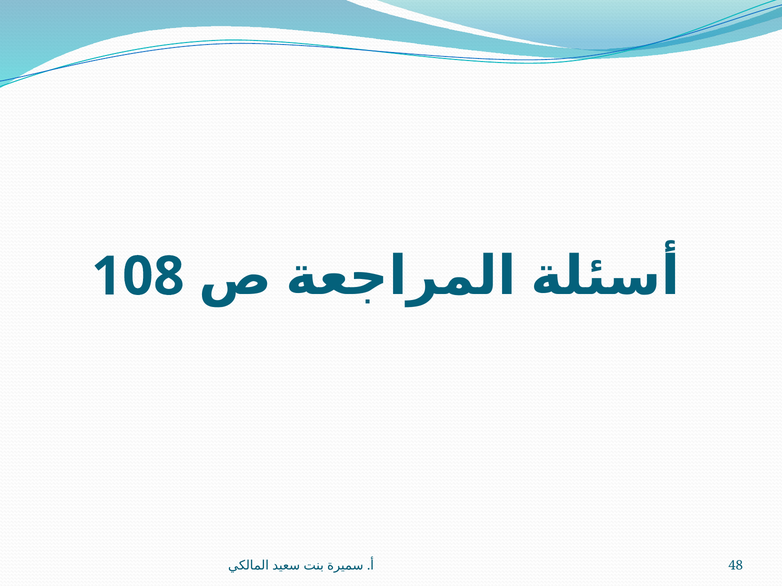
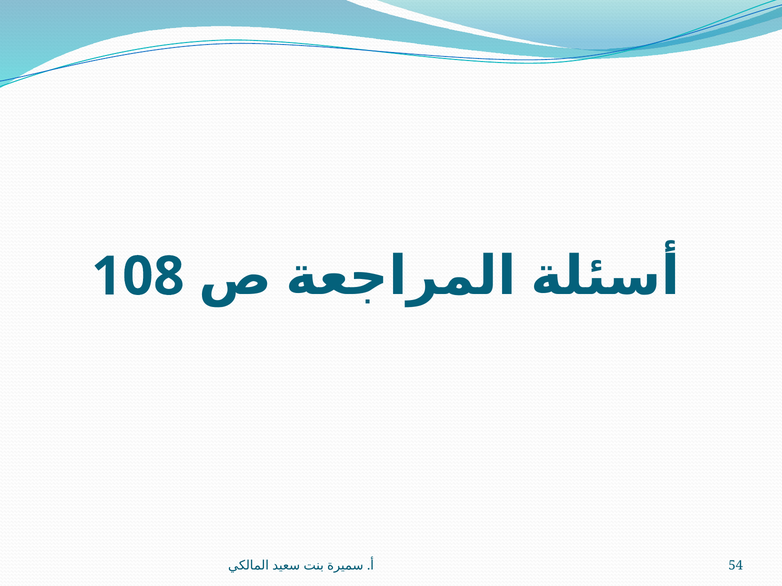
48: 48 -> 54 (736, 566)
